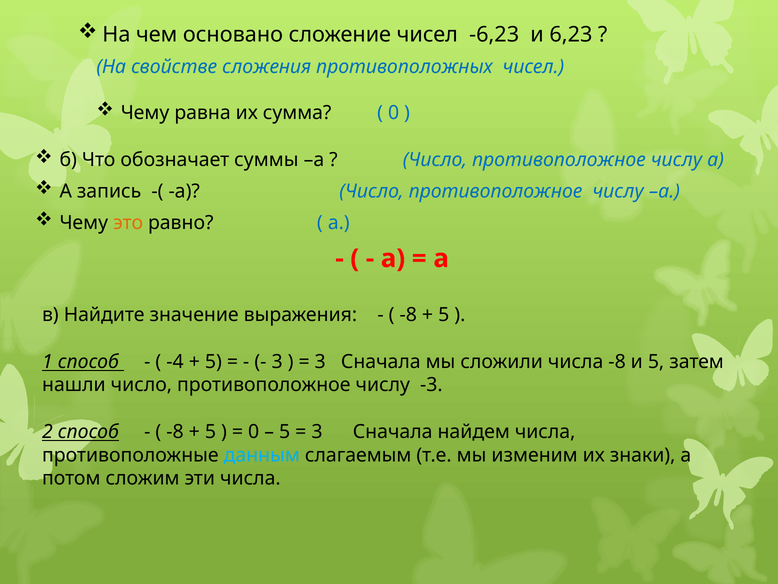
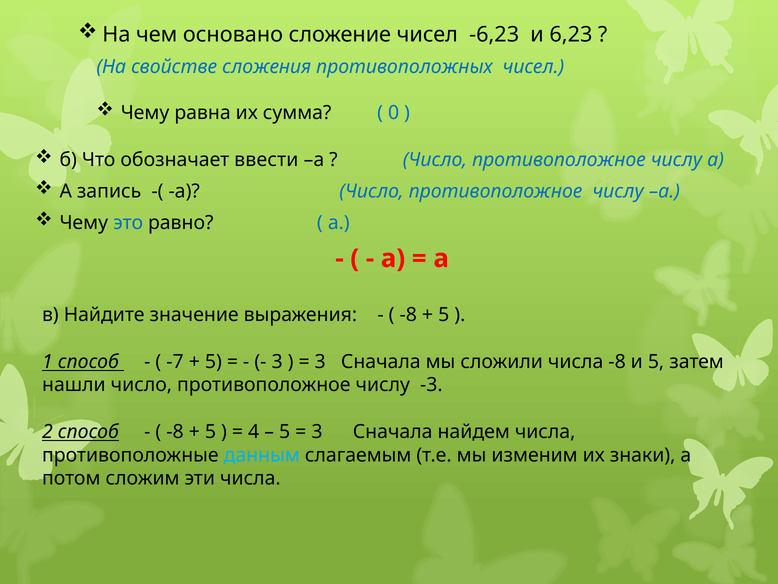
суммы: суммы -> ввести (266, 160)
это colour: orange -> blue (128, 223)
-4: -4 -> -7 (175, 361)
0: 0 -> 4 (254, 431)
